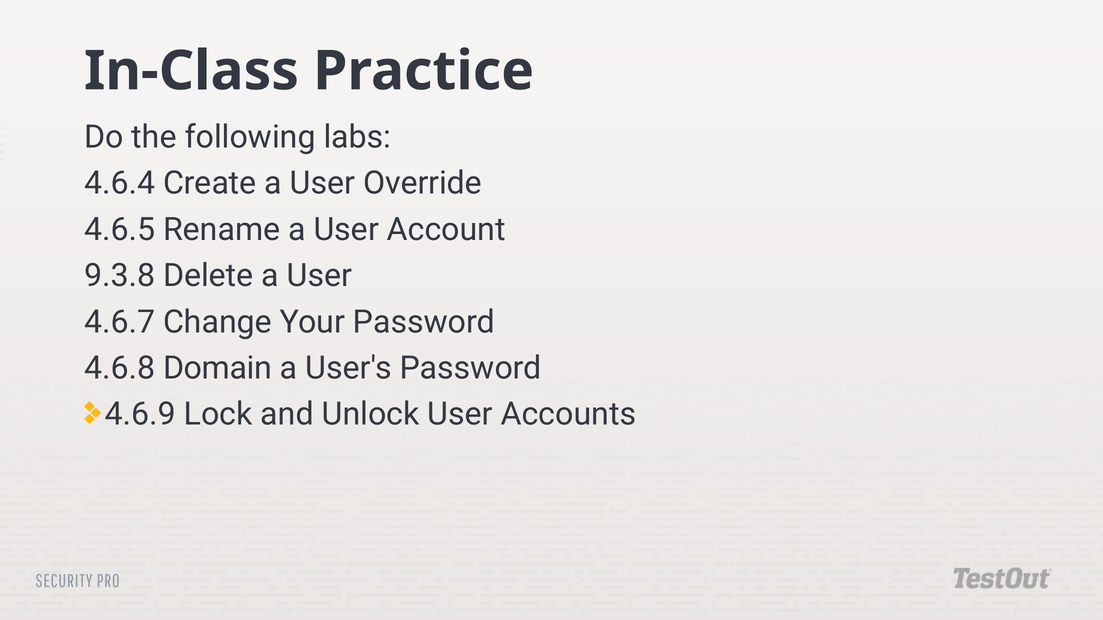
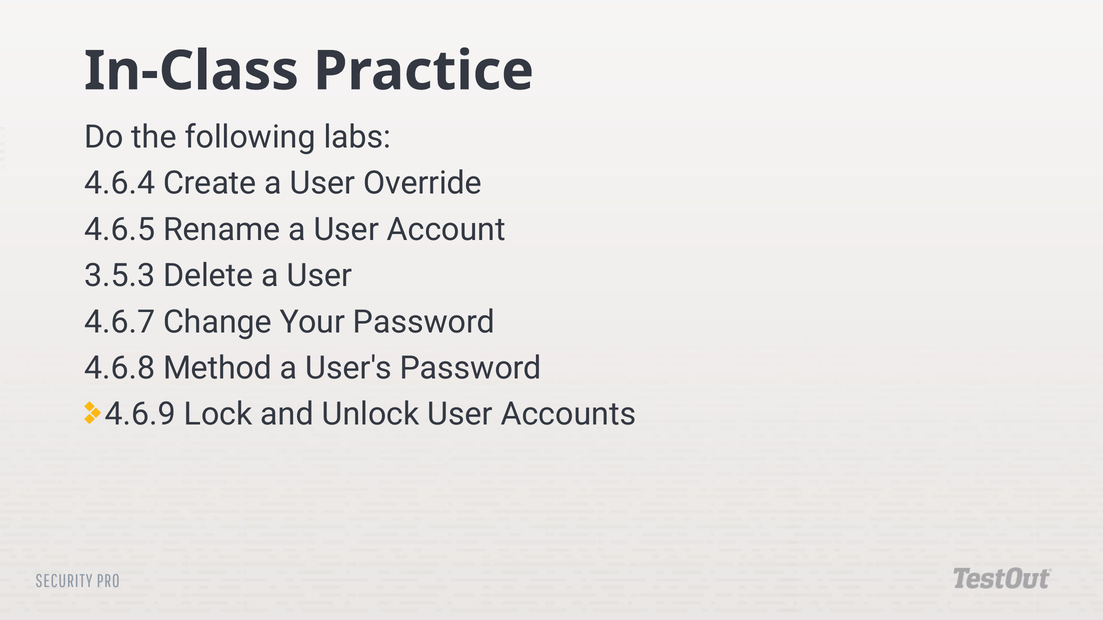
9.3.8: 9.3.8 -> 3.5.3 (120, 276)
Domain: Domain -> Method (218, 368)
